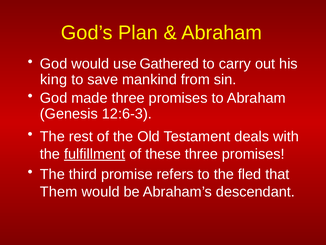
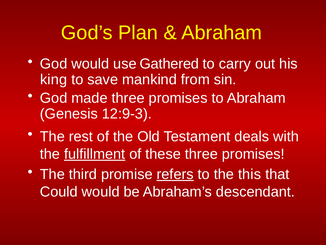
12:6-3: 12:6-3 -> 12:9-3 (127, 114)
refers underline: none -> present (175, 174)
fled: fled -> this (250, 174)
Them: Them -> Could (59, 191)
